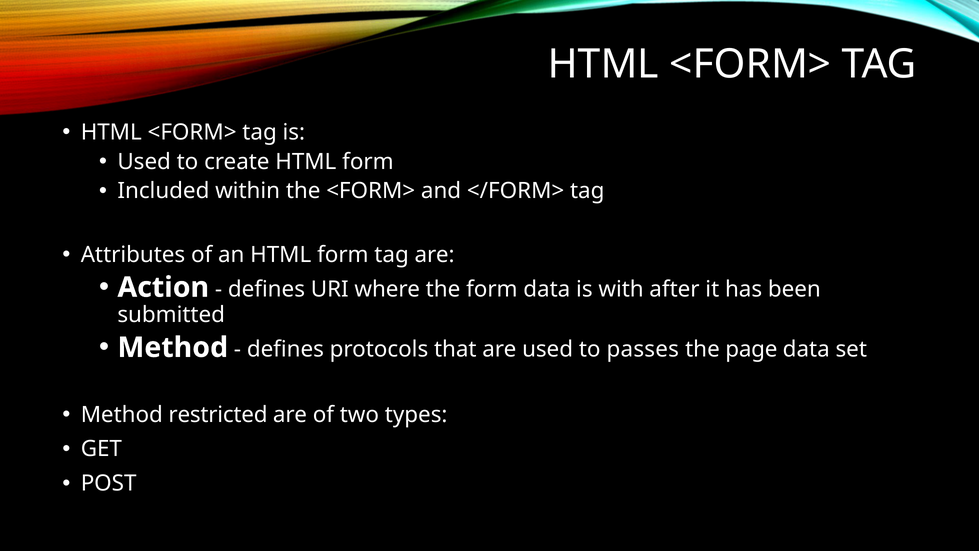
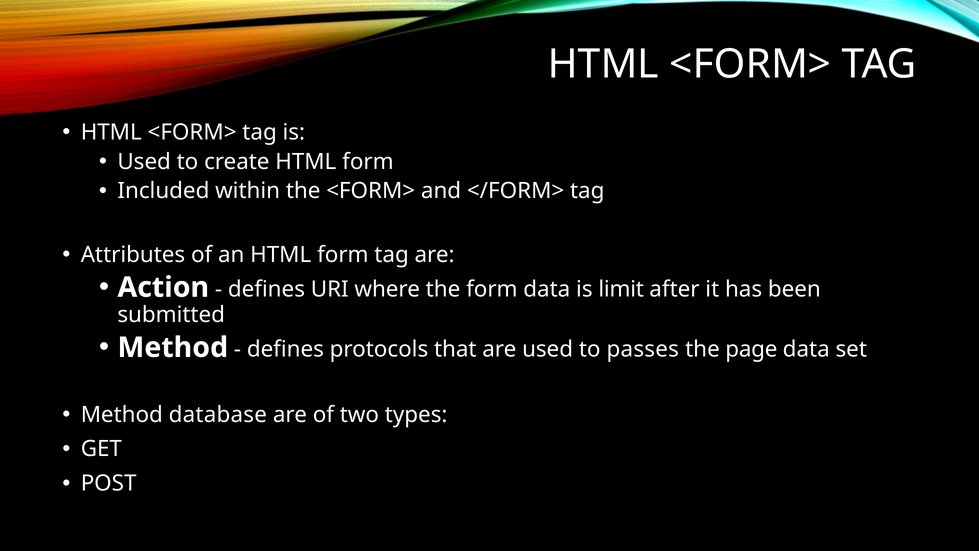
with: with -> limit (621, 289)
restricted: restricted -> database (218, 414)
